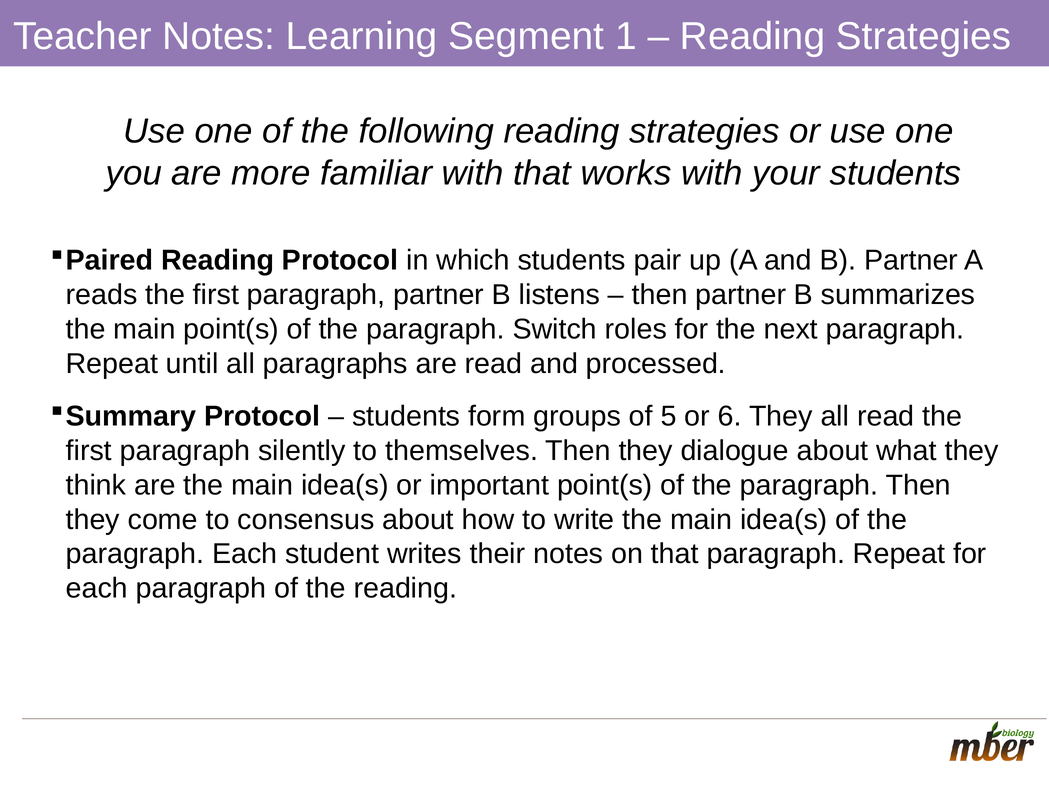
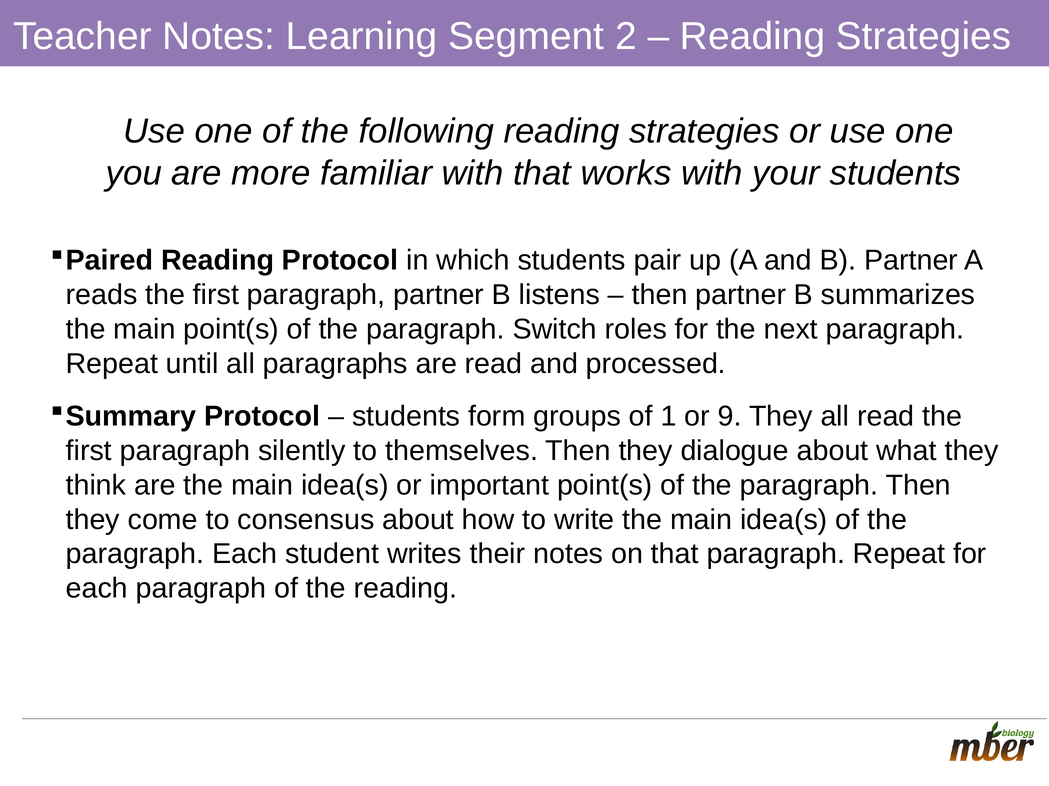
1: 1 -> 2 (626, 36)
5: 5 -> 1 (669, 417)
6: 6 -> 9 (730, 417)
